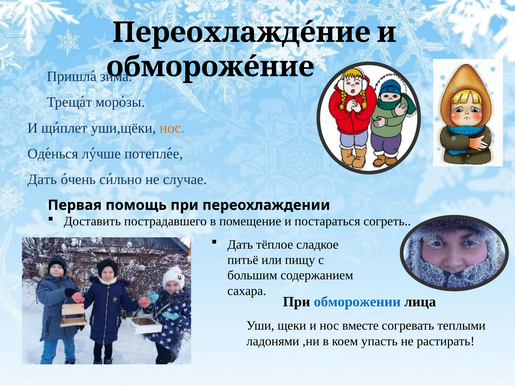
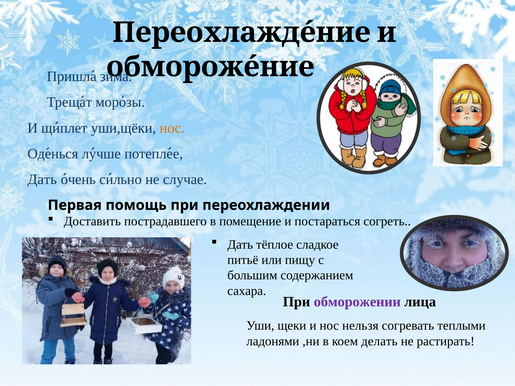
обморожении colour: blue -> purple (357, 302)
вместе: вместе -> нельзя (360, 326)
упасть: упасть -> делать (379, 341)
